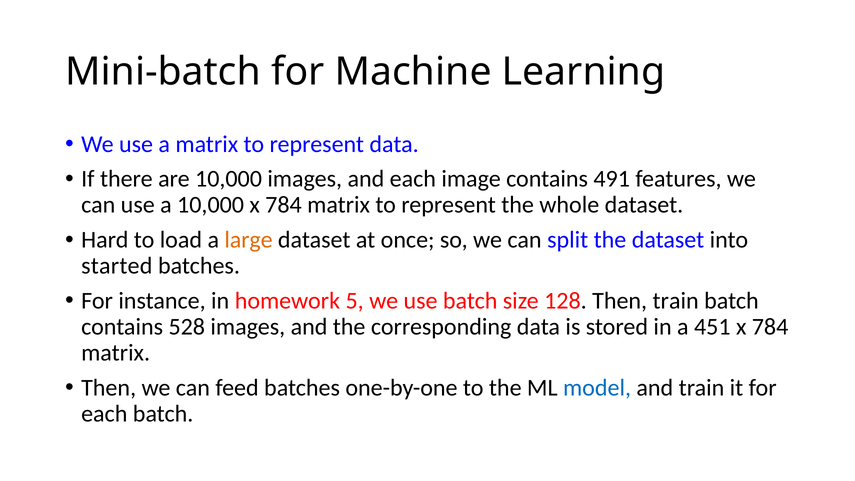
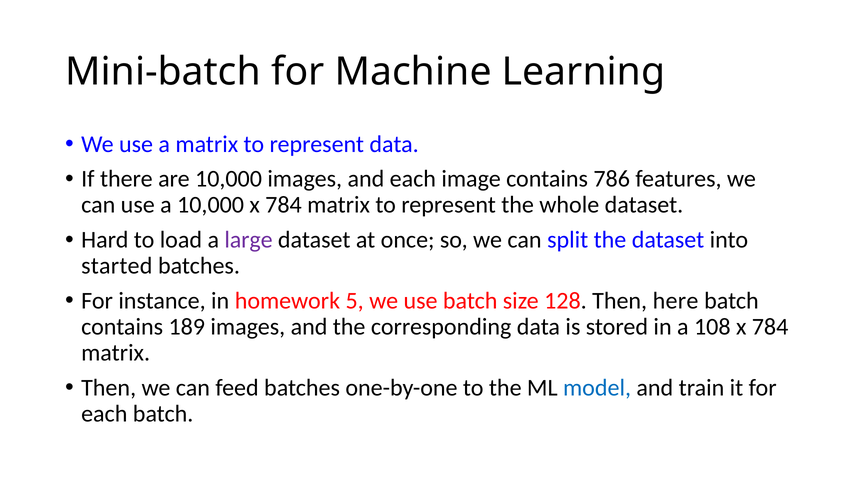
491: 491 -> 786 (612, 179)
large colour: orange -> purple (249, 240)
Then train: train -> here (676, 301)
528: 528 -> 189 (187, 327)
451: 451 -> 108 (712, 327)
